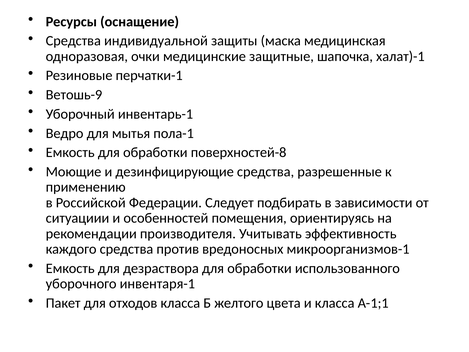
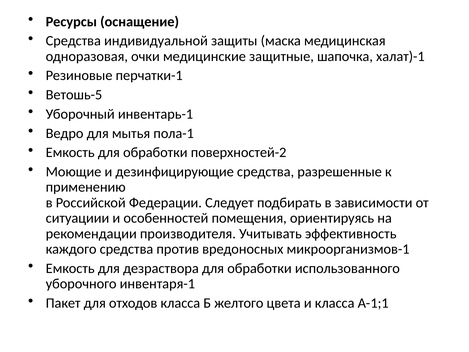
Ветошь-9: Ветошь-9 -> Ветошь-5 (74, 95)
поверхностей-8: поверхностей-8 -> поверхностей-2 (239, 152)
